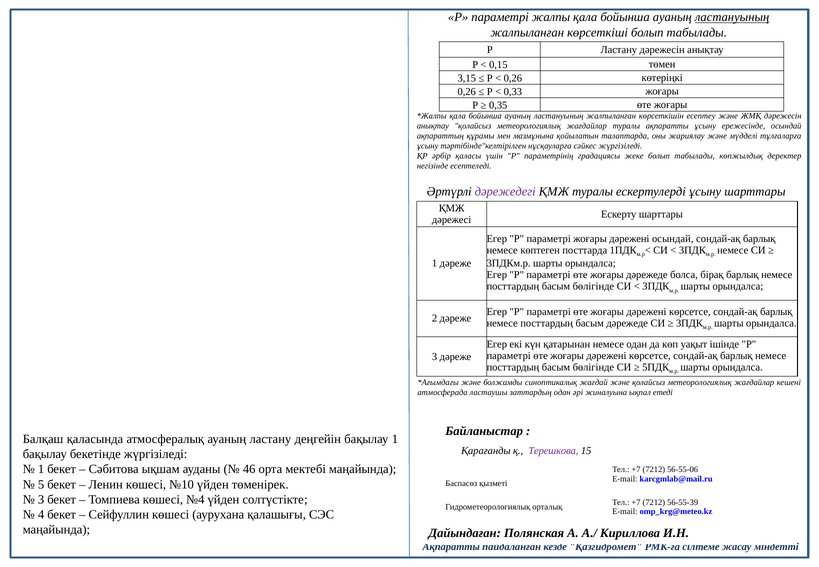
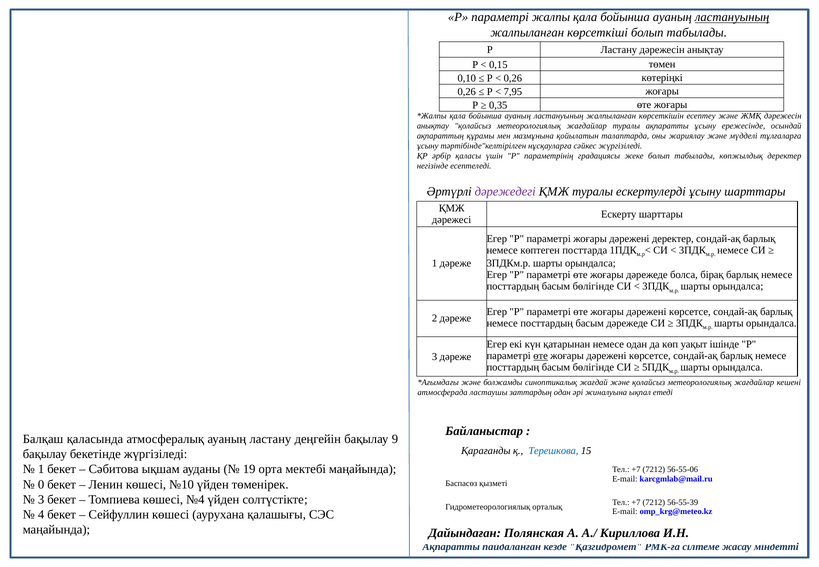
3,15: 3,15 -> 0,10 (467, 78)
0,33: 0,33 -> 7,95 (513, 92)
дәрежені осындай: осындай -> деректер (673, 239)
өте underline: none -> present (541, 356)
бақылау 1: 1 -> 9 (395, 439)
Терешкова colour: purple -> blue (553, 451)
46: 46 -> 19 (249, 469)
5: 5 -> 0 (41, 484)
